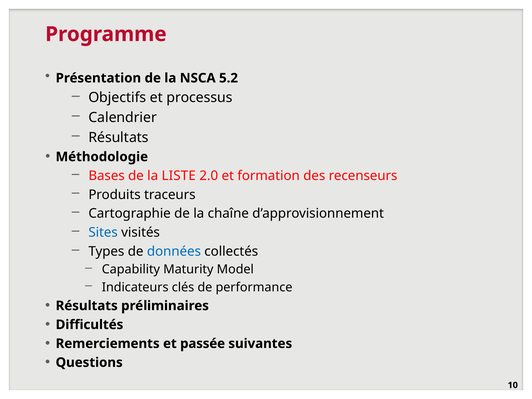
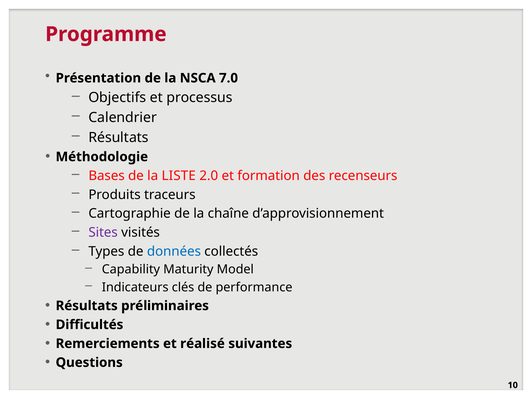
5.2: 5.2 -> 7.0 (229, 78)
Sites colour: blue -> purple (103, 232)
passée: passée -> réalisé (203, 344)
